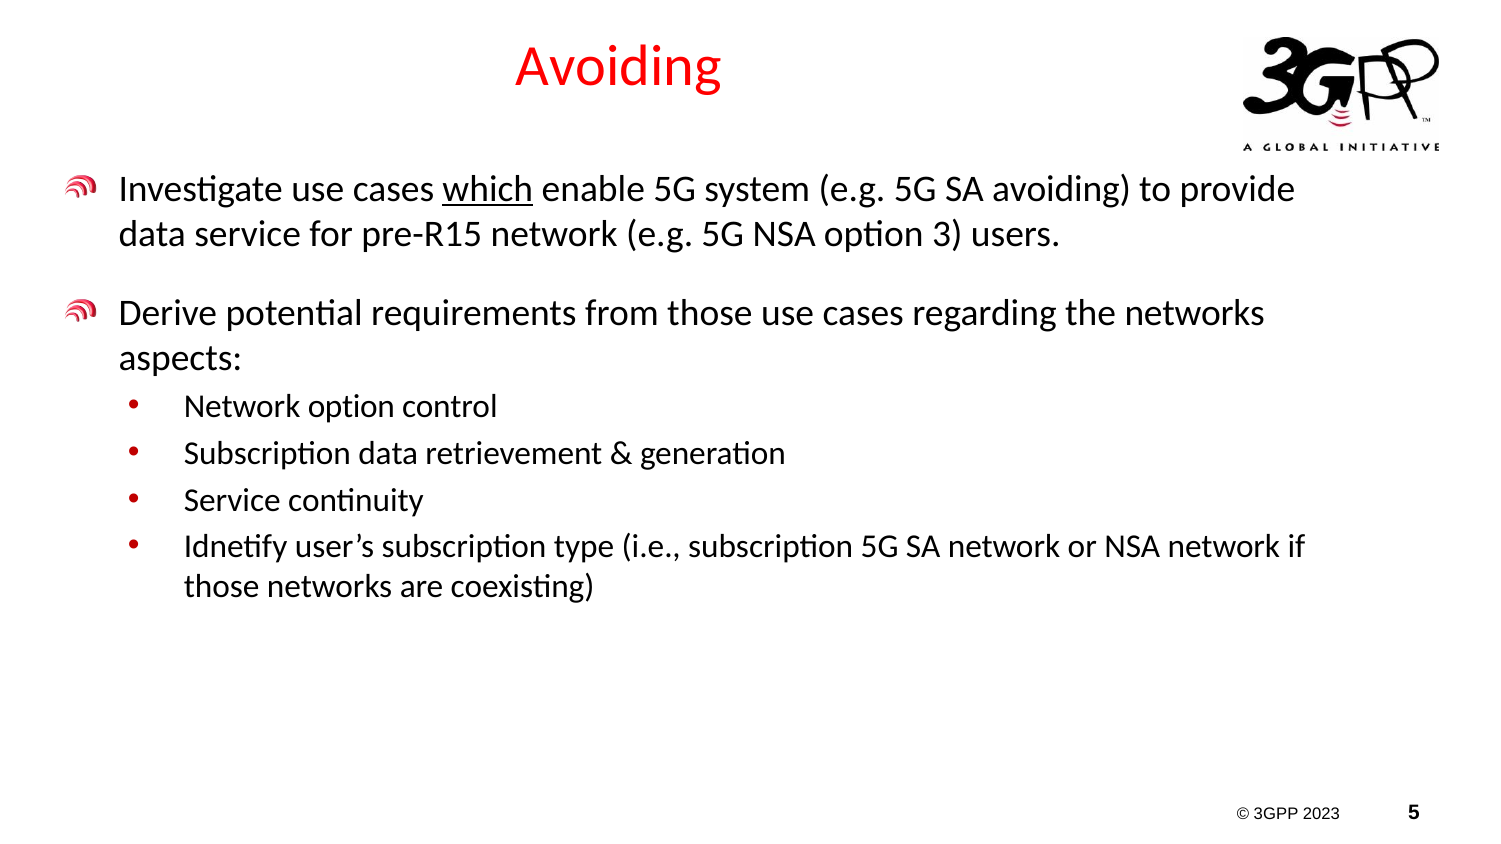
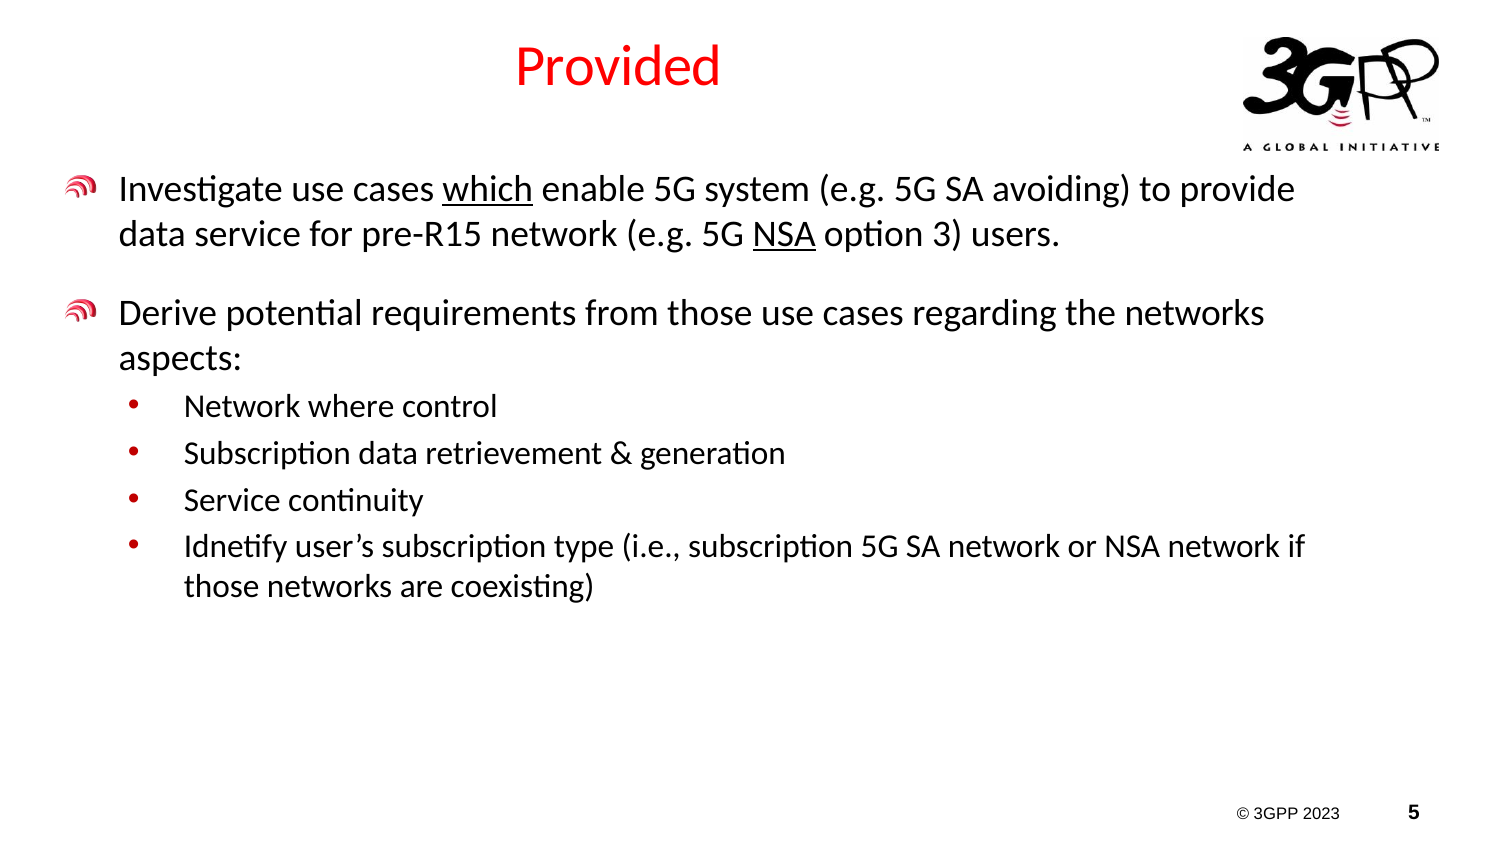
Avoiding: Avoiding -> Provided (619, 67)
NSA underline: none -> present (784, 234)
Network option: option -> where (351, 407)
